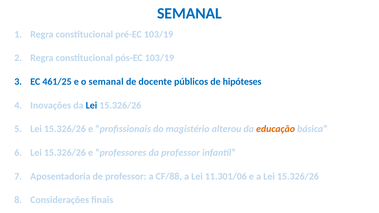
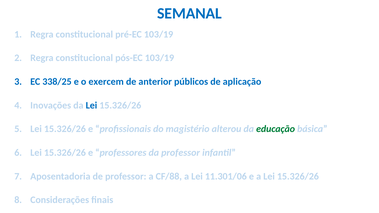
461/25: 461/25 -> 338/25 (57, 82)
o semanal: semanal -> exercem (106, 82)
docente: docente -> anterior (155, 82)
hipóteses: hipóteses -> aplicação (242, 82)
educação colour: orange -> green (276, 129)
